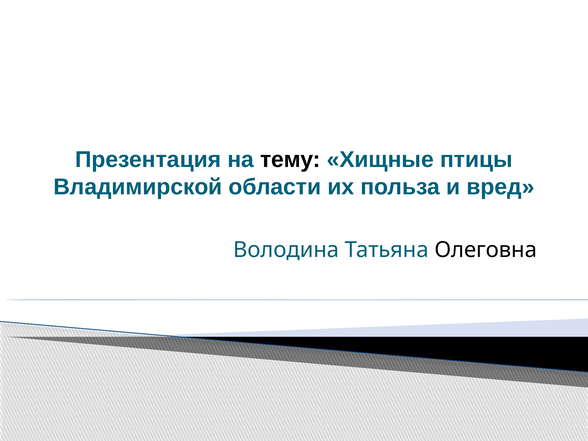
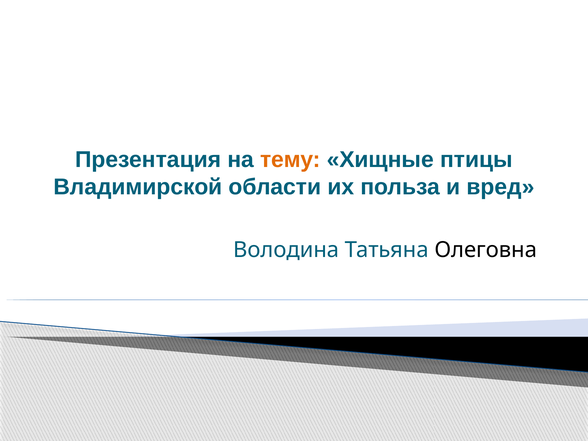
тему colour: black -> orange (290, 160)
